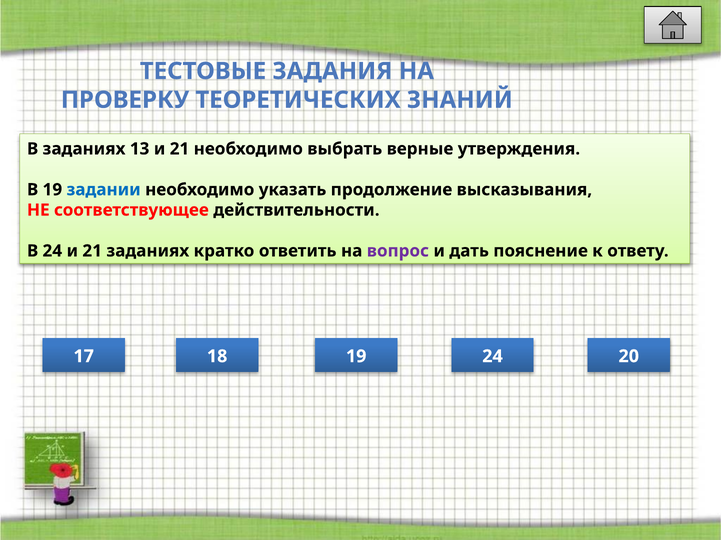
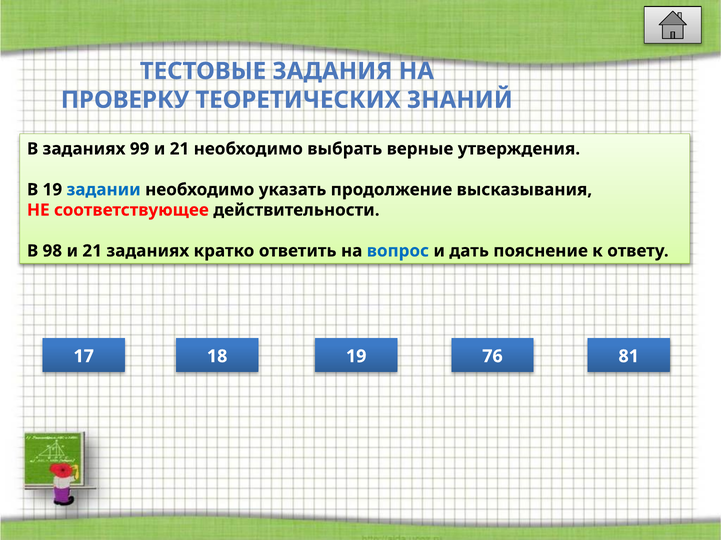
13: 13 -> 99 (140, 149)
В 24: 24 -> 98 (52, 251)
вопрос colour: purple -> blue (398, 251)
19 24: 24 -> 76 (492, 357)
20: 20 -> 81 (629, 357)
